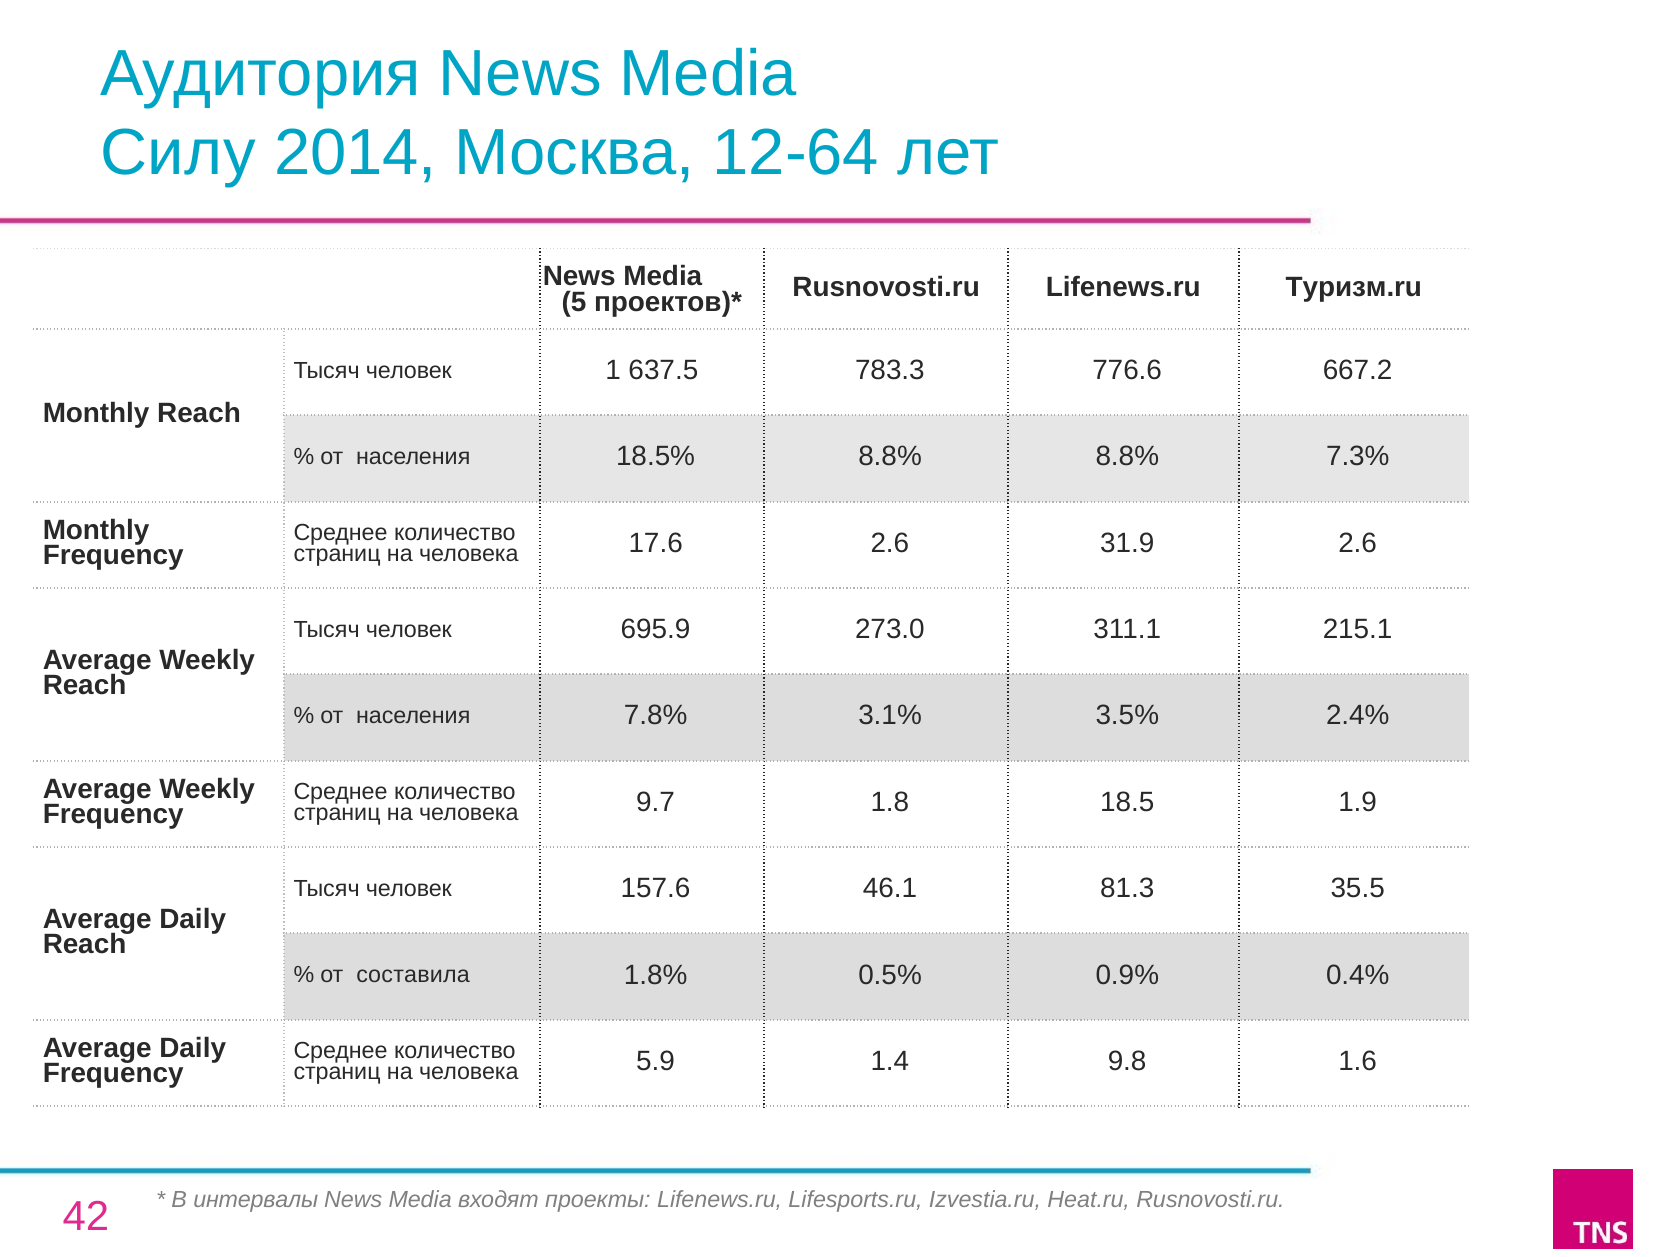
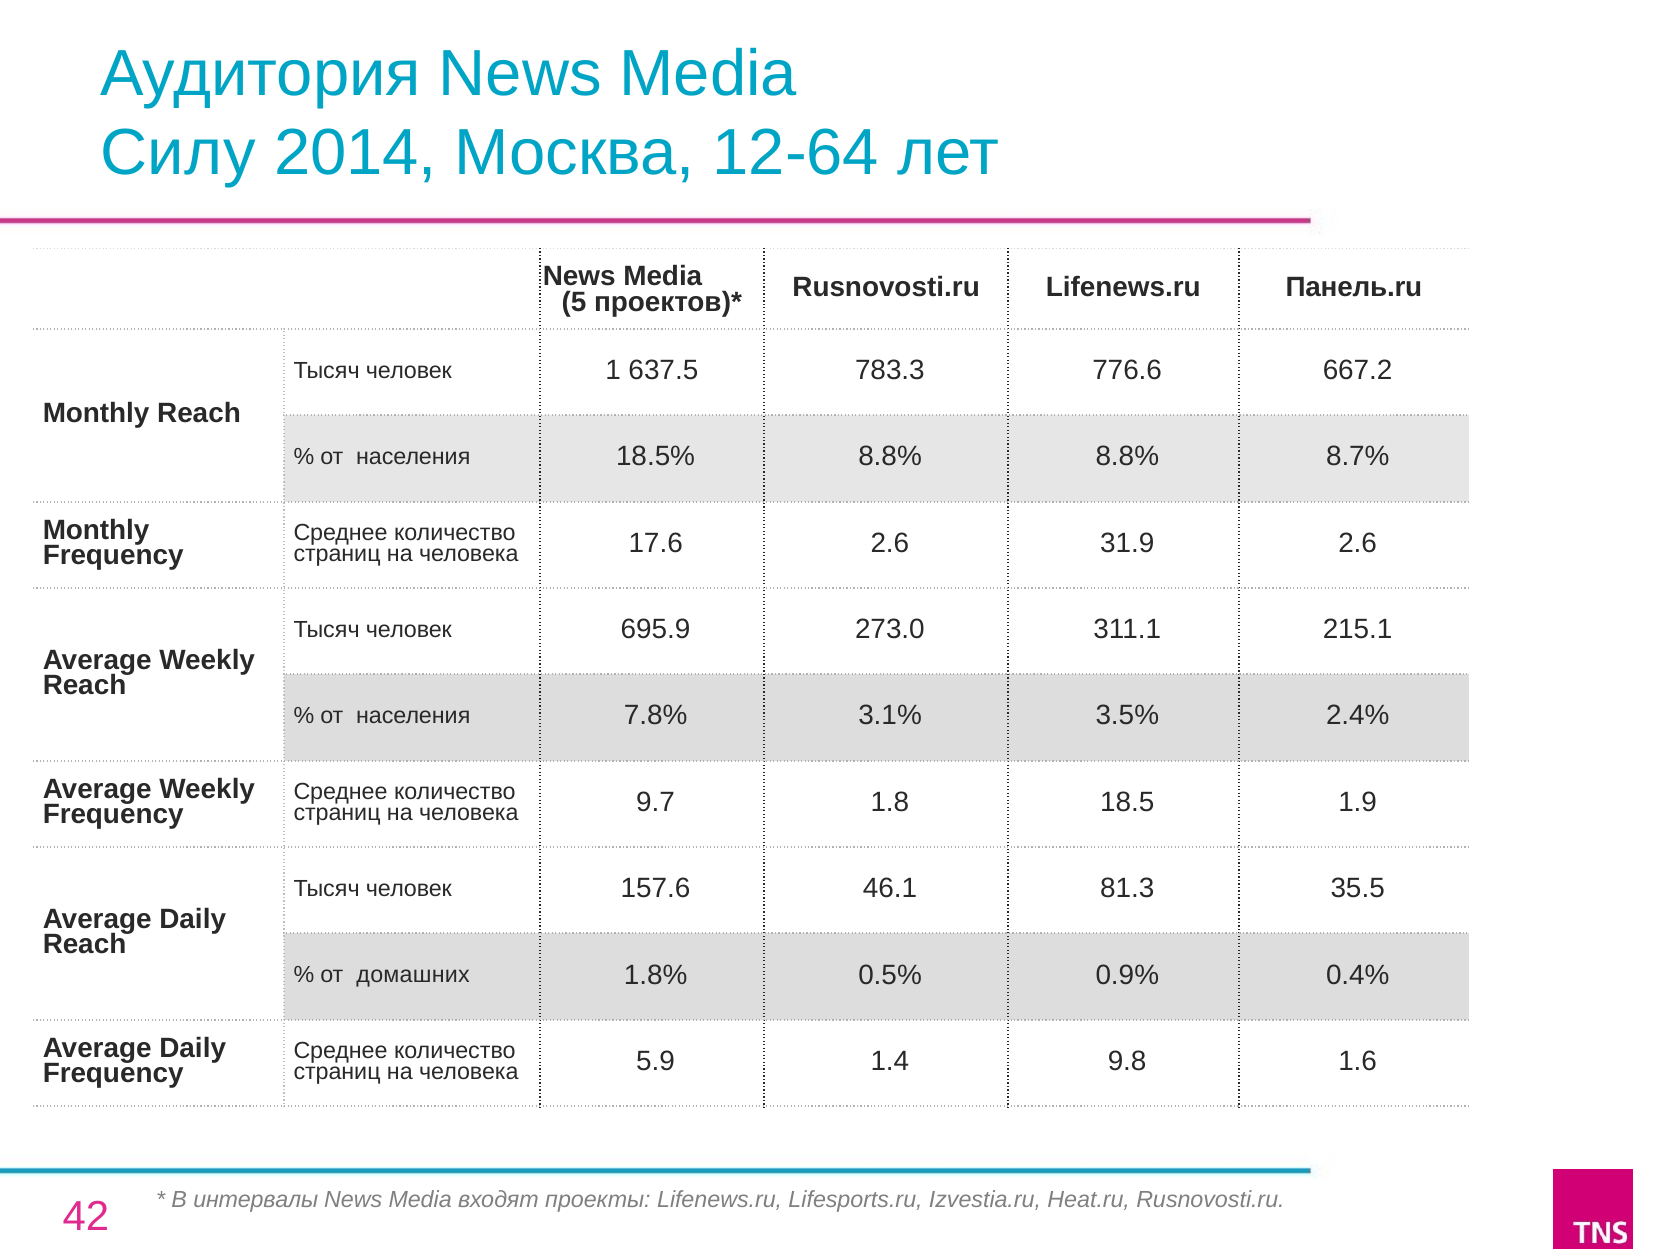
Туризм.ru: Туризм.ru -> Панель.ru (1354, 287)
7.3%: 7.3% -> 8.7% (1358, 457)
составила: составила -> домашних (413, 975)
